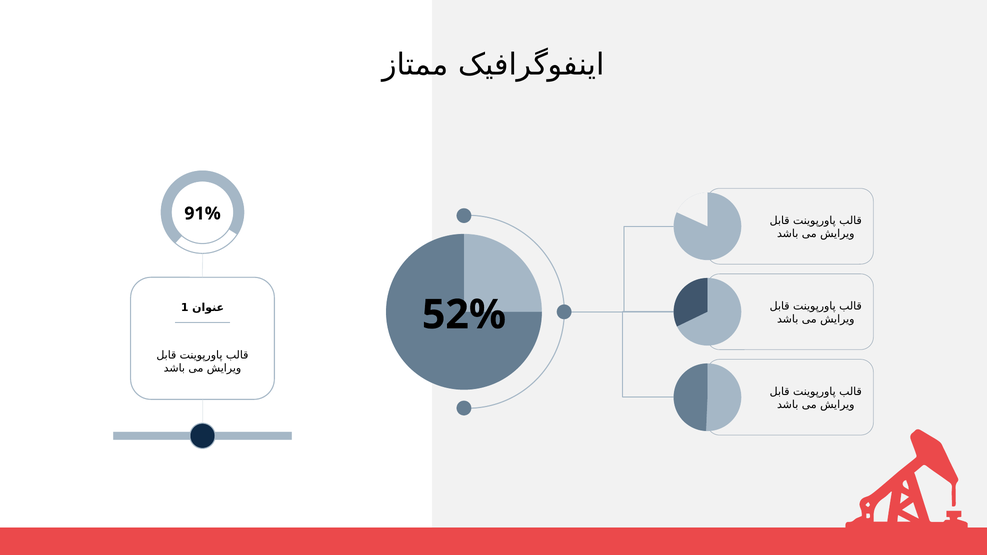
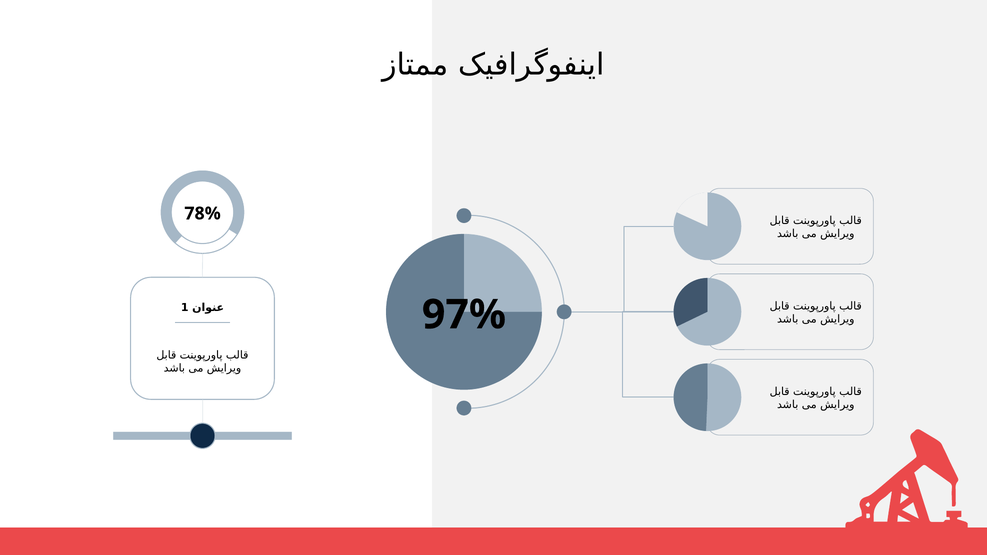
91%: 91% -> 78% (203, 214)
52%: 52% -> 97% (464, 315)
